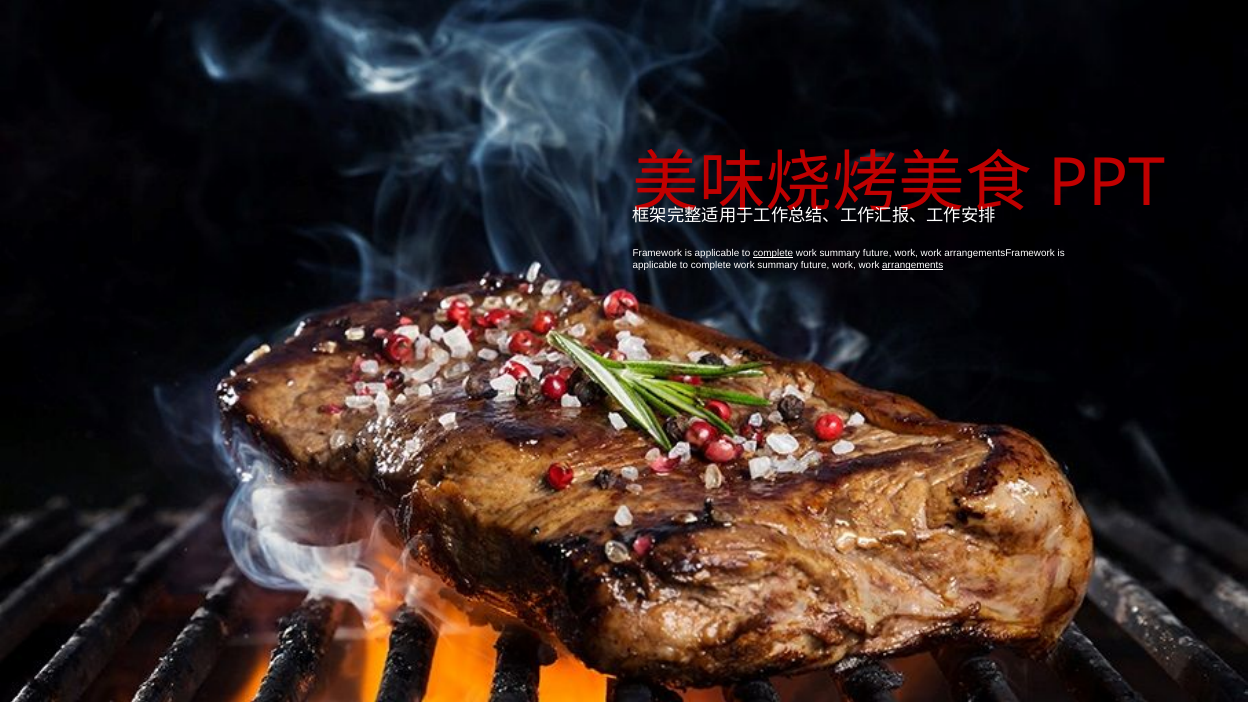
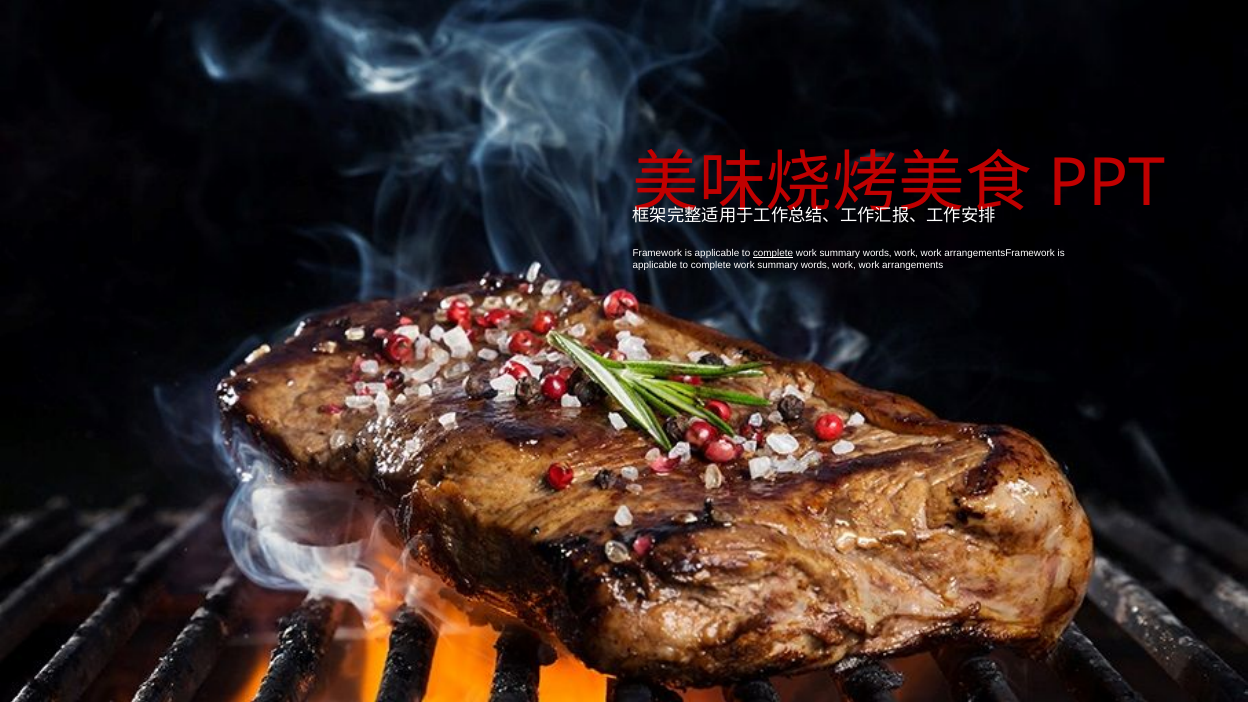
future: future -> words (877, 253)
future: future -> words (815, 265)
arrangements underline: present -> none (913, 265)
